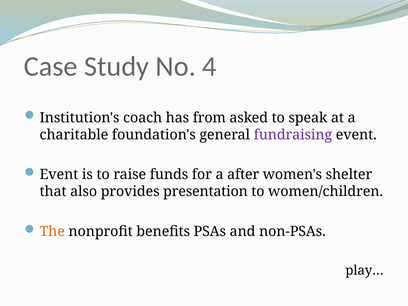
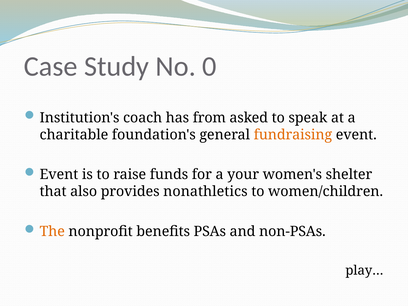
4: 4 -> 0 (209, 67)
fundraising colour: purple -> orange (293, 135)
after: after -> your (243, 175)
presentation: presentation -> nonathletics (205, 192)
